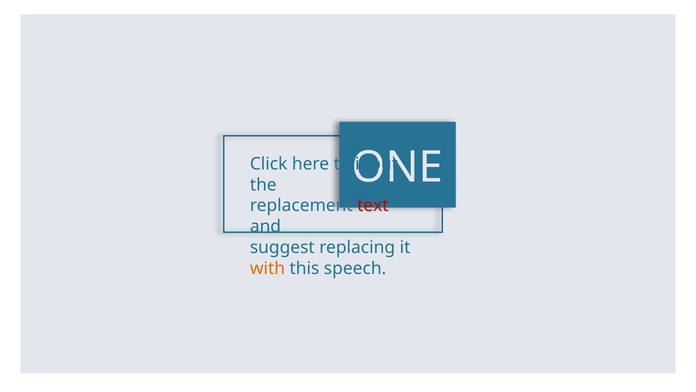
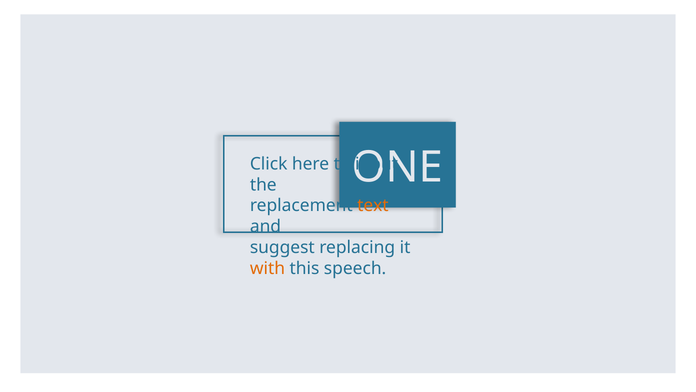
text colour: red -> orange (373, 205)
